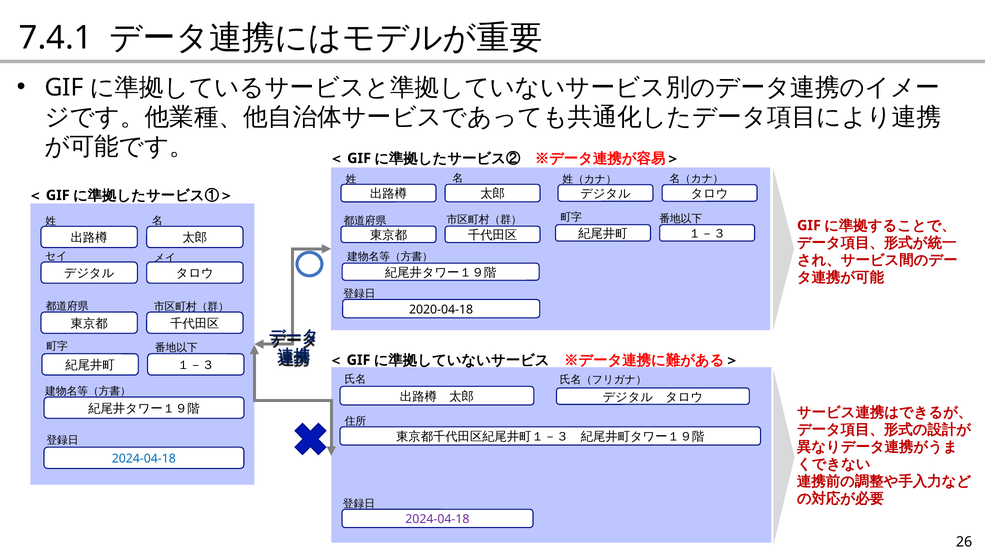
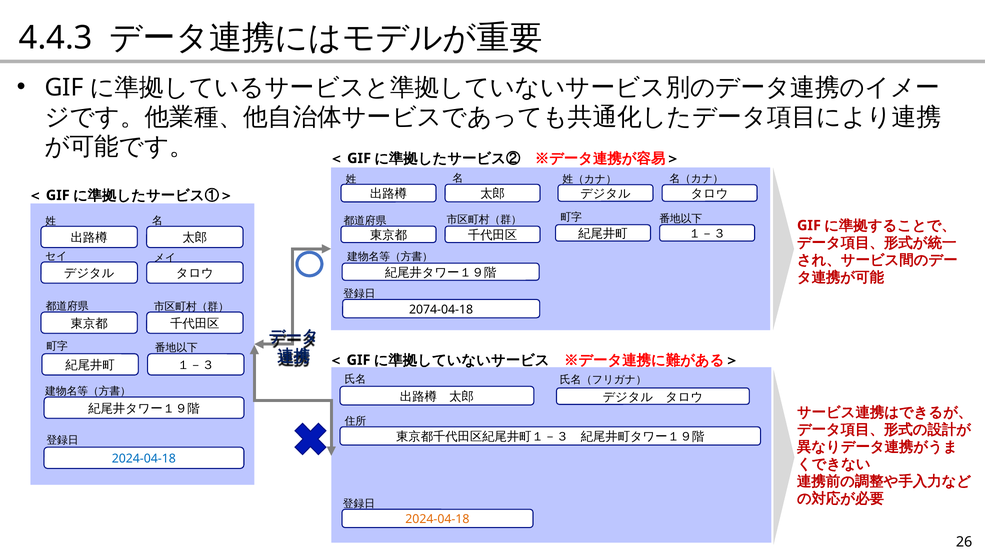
7.4.1: 7.4.1 -> 4.4.3 (56, 38)
2020-04-18: 2020-04-18 -> 2074-04-18 (441, 309)
2024-04-18 colour: purple -> orange (437, 519)
